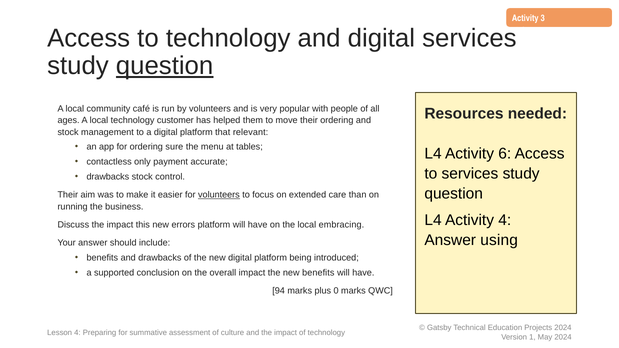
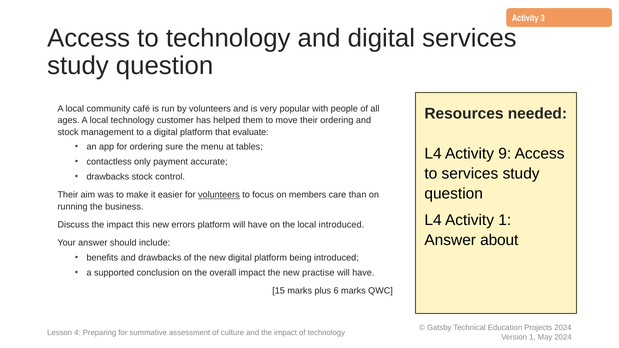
question underline: present -> none (165, 66)
relevant: relevant -> evaluate (251, 132)
6: 6 -> 9 (505, 154)
extended: extended -> members (308, 195)
Activity 4: 4 -> 1 (505, 220)
local embracing: embracing -> introduced (341, 225)
using: using -> about (499, 240)
new benefits: benefits -> practise (318, 273)
94: 94 -> 15 (279, 291)
0: 0 -> 6 (336, 291)
